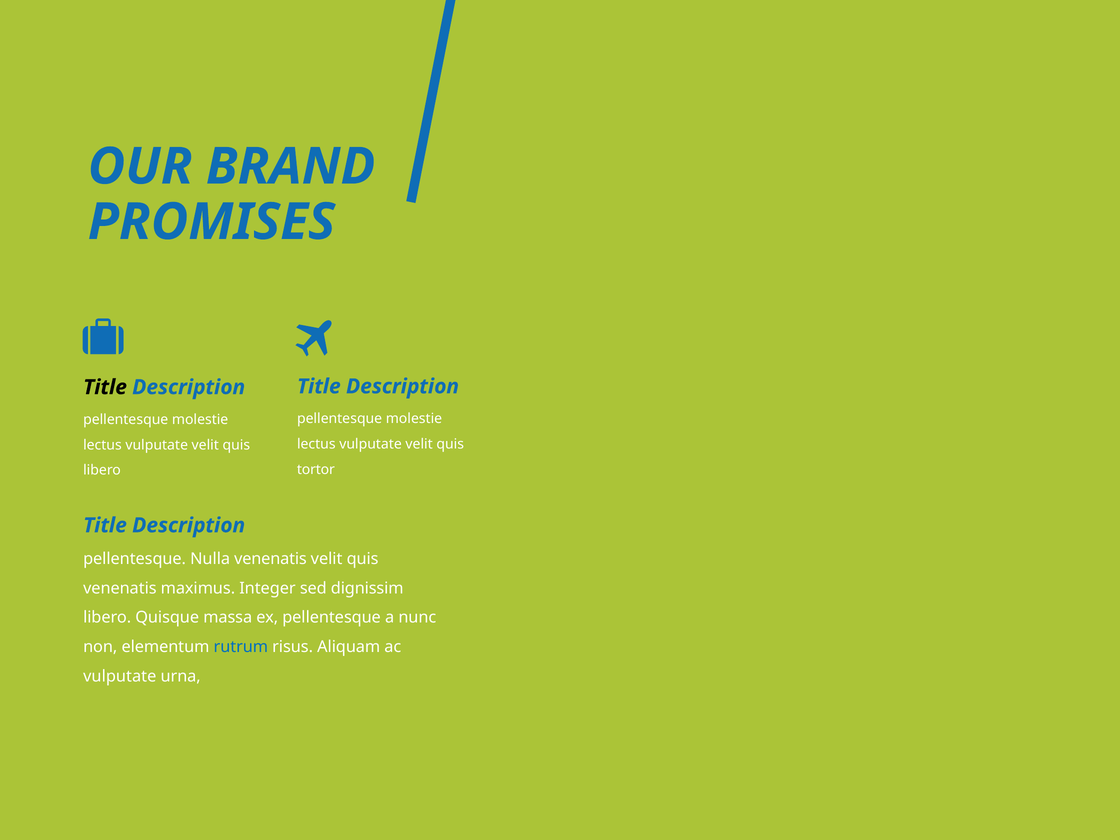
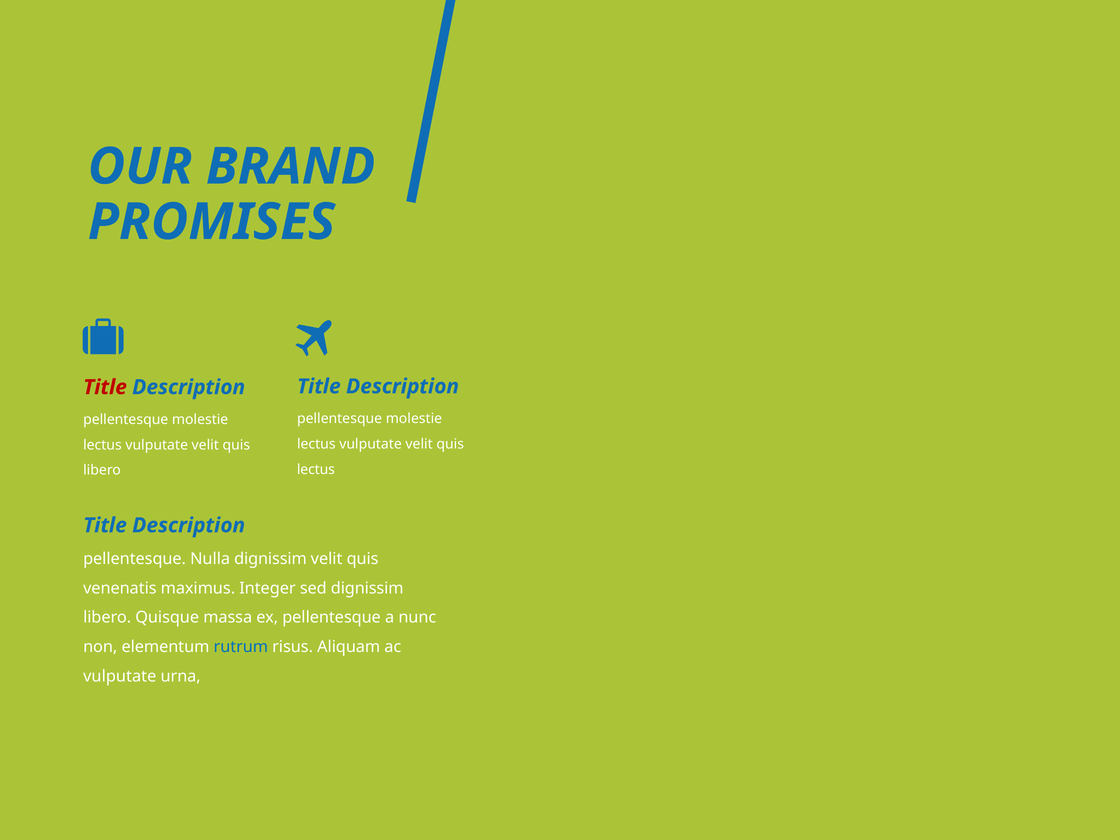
Title colour: black -> red (105, 387)
tortor: tortor -> lectus (316, 469)
Nulla venenatis: venenatis -> dignissim (270, 559)
